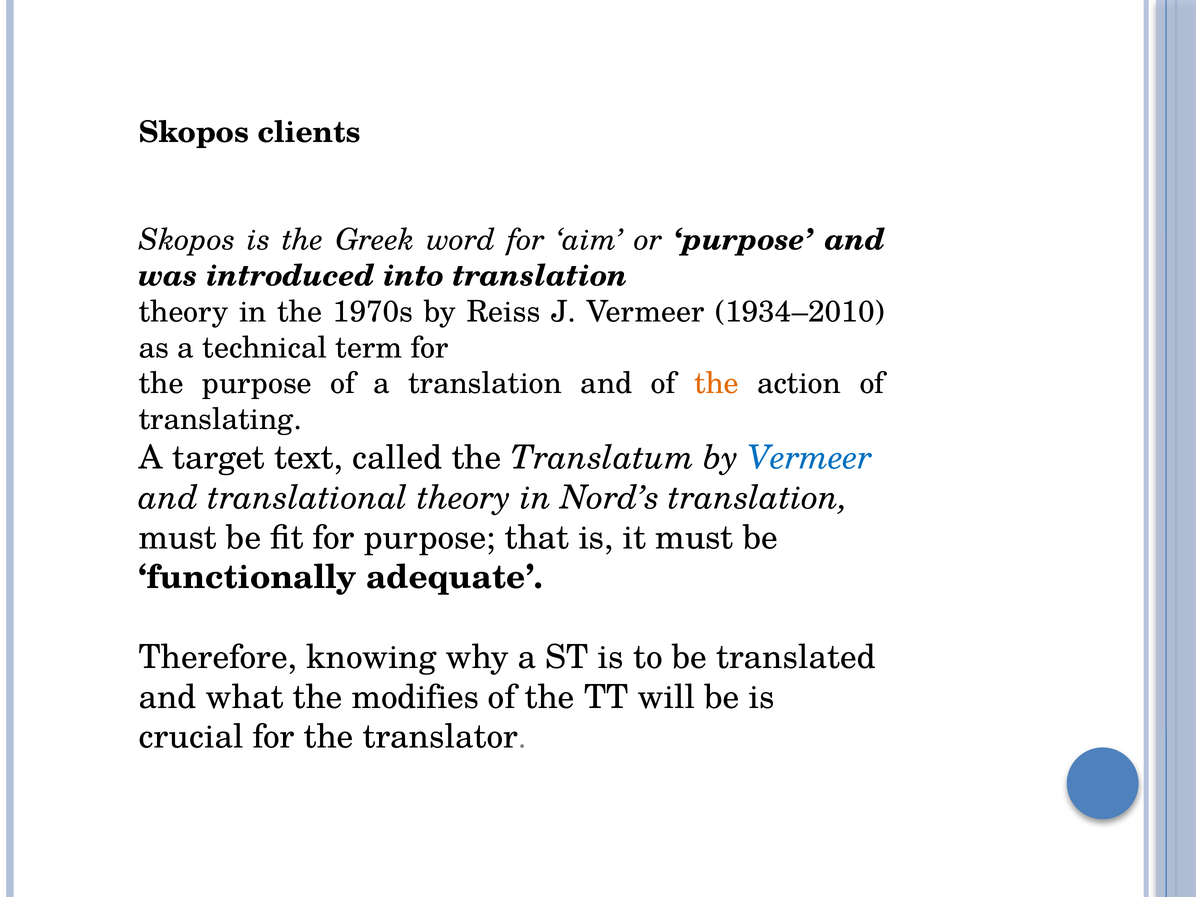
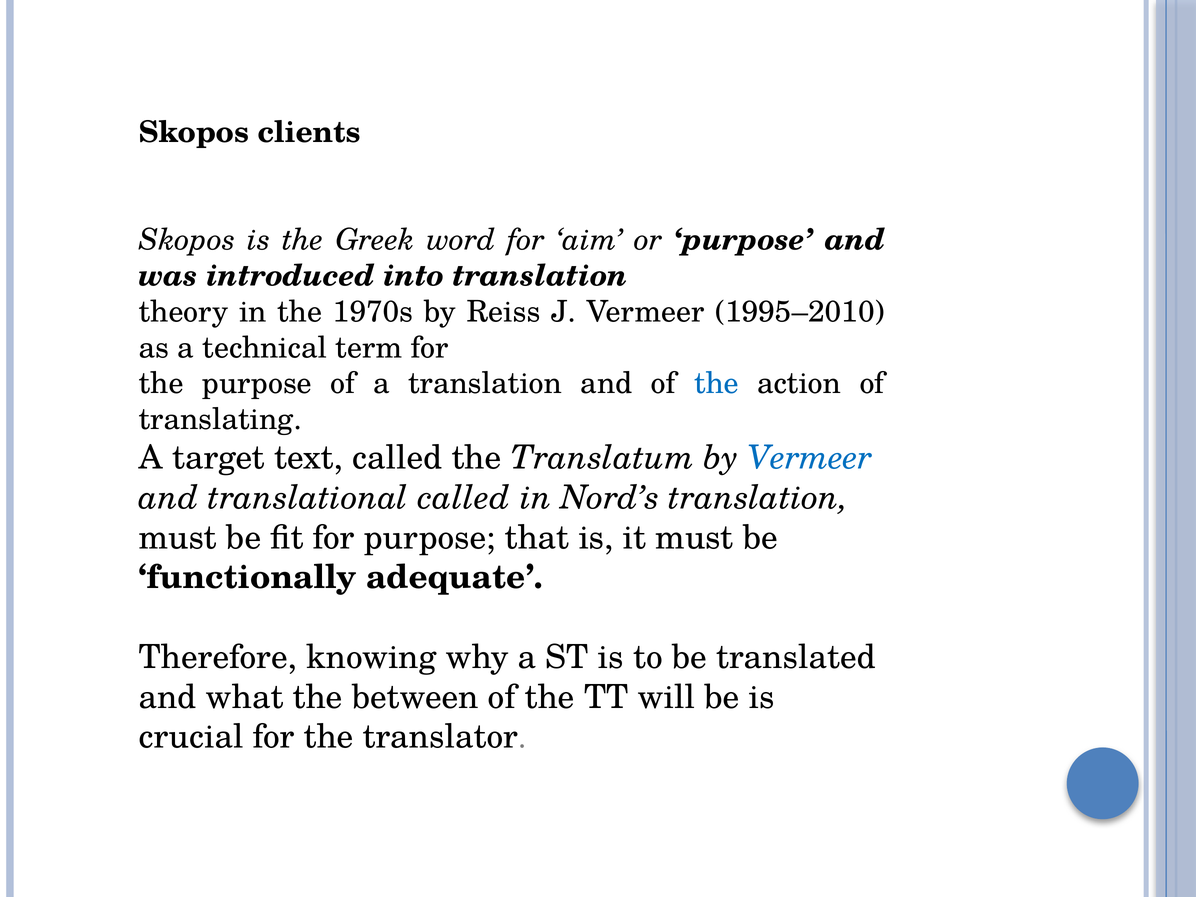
1934–2010: 1934–2010 -> 1995–2010 (800, 312)
the colour: orange -> blue (716, 384)
translational theory: theory -> called (464, 498)
modifies: modifies -> between (415, 697)
